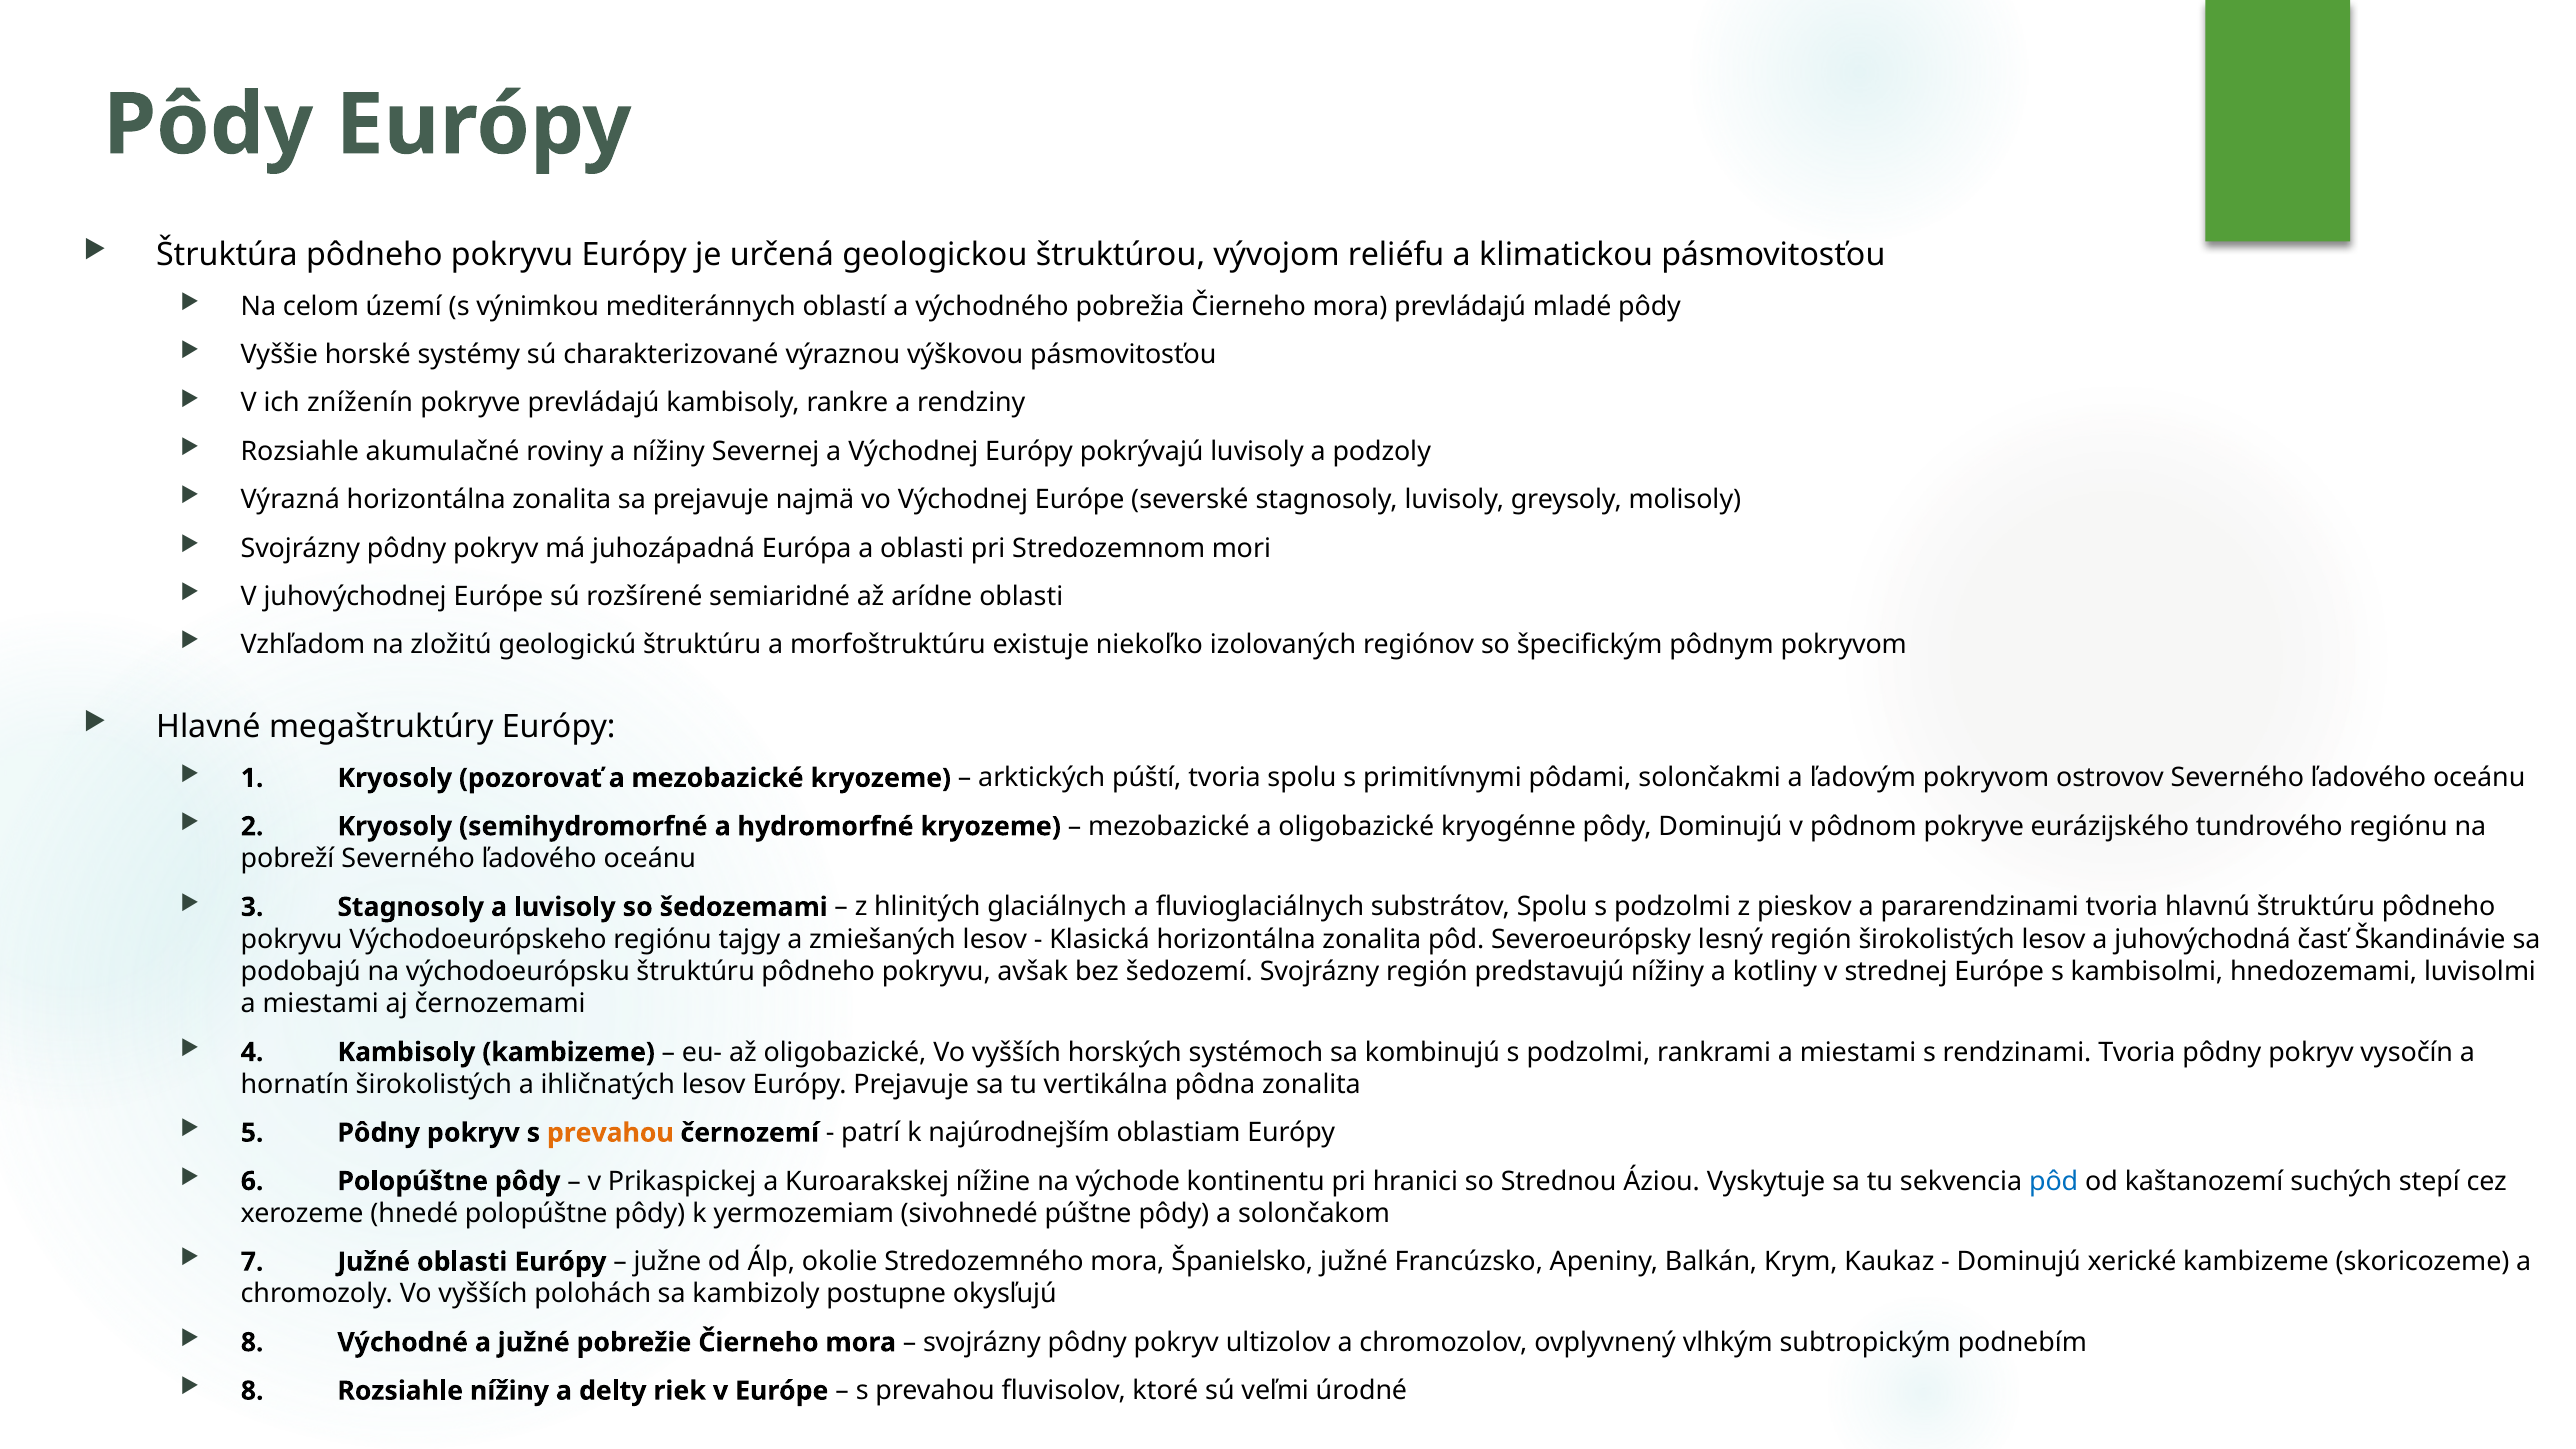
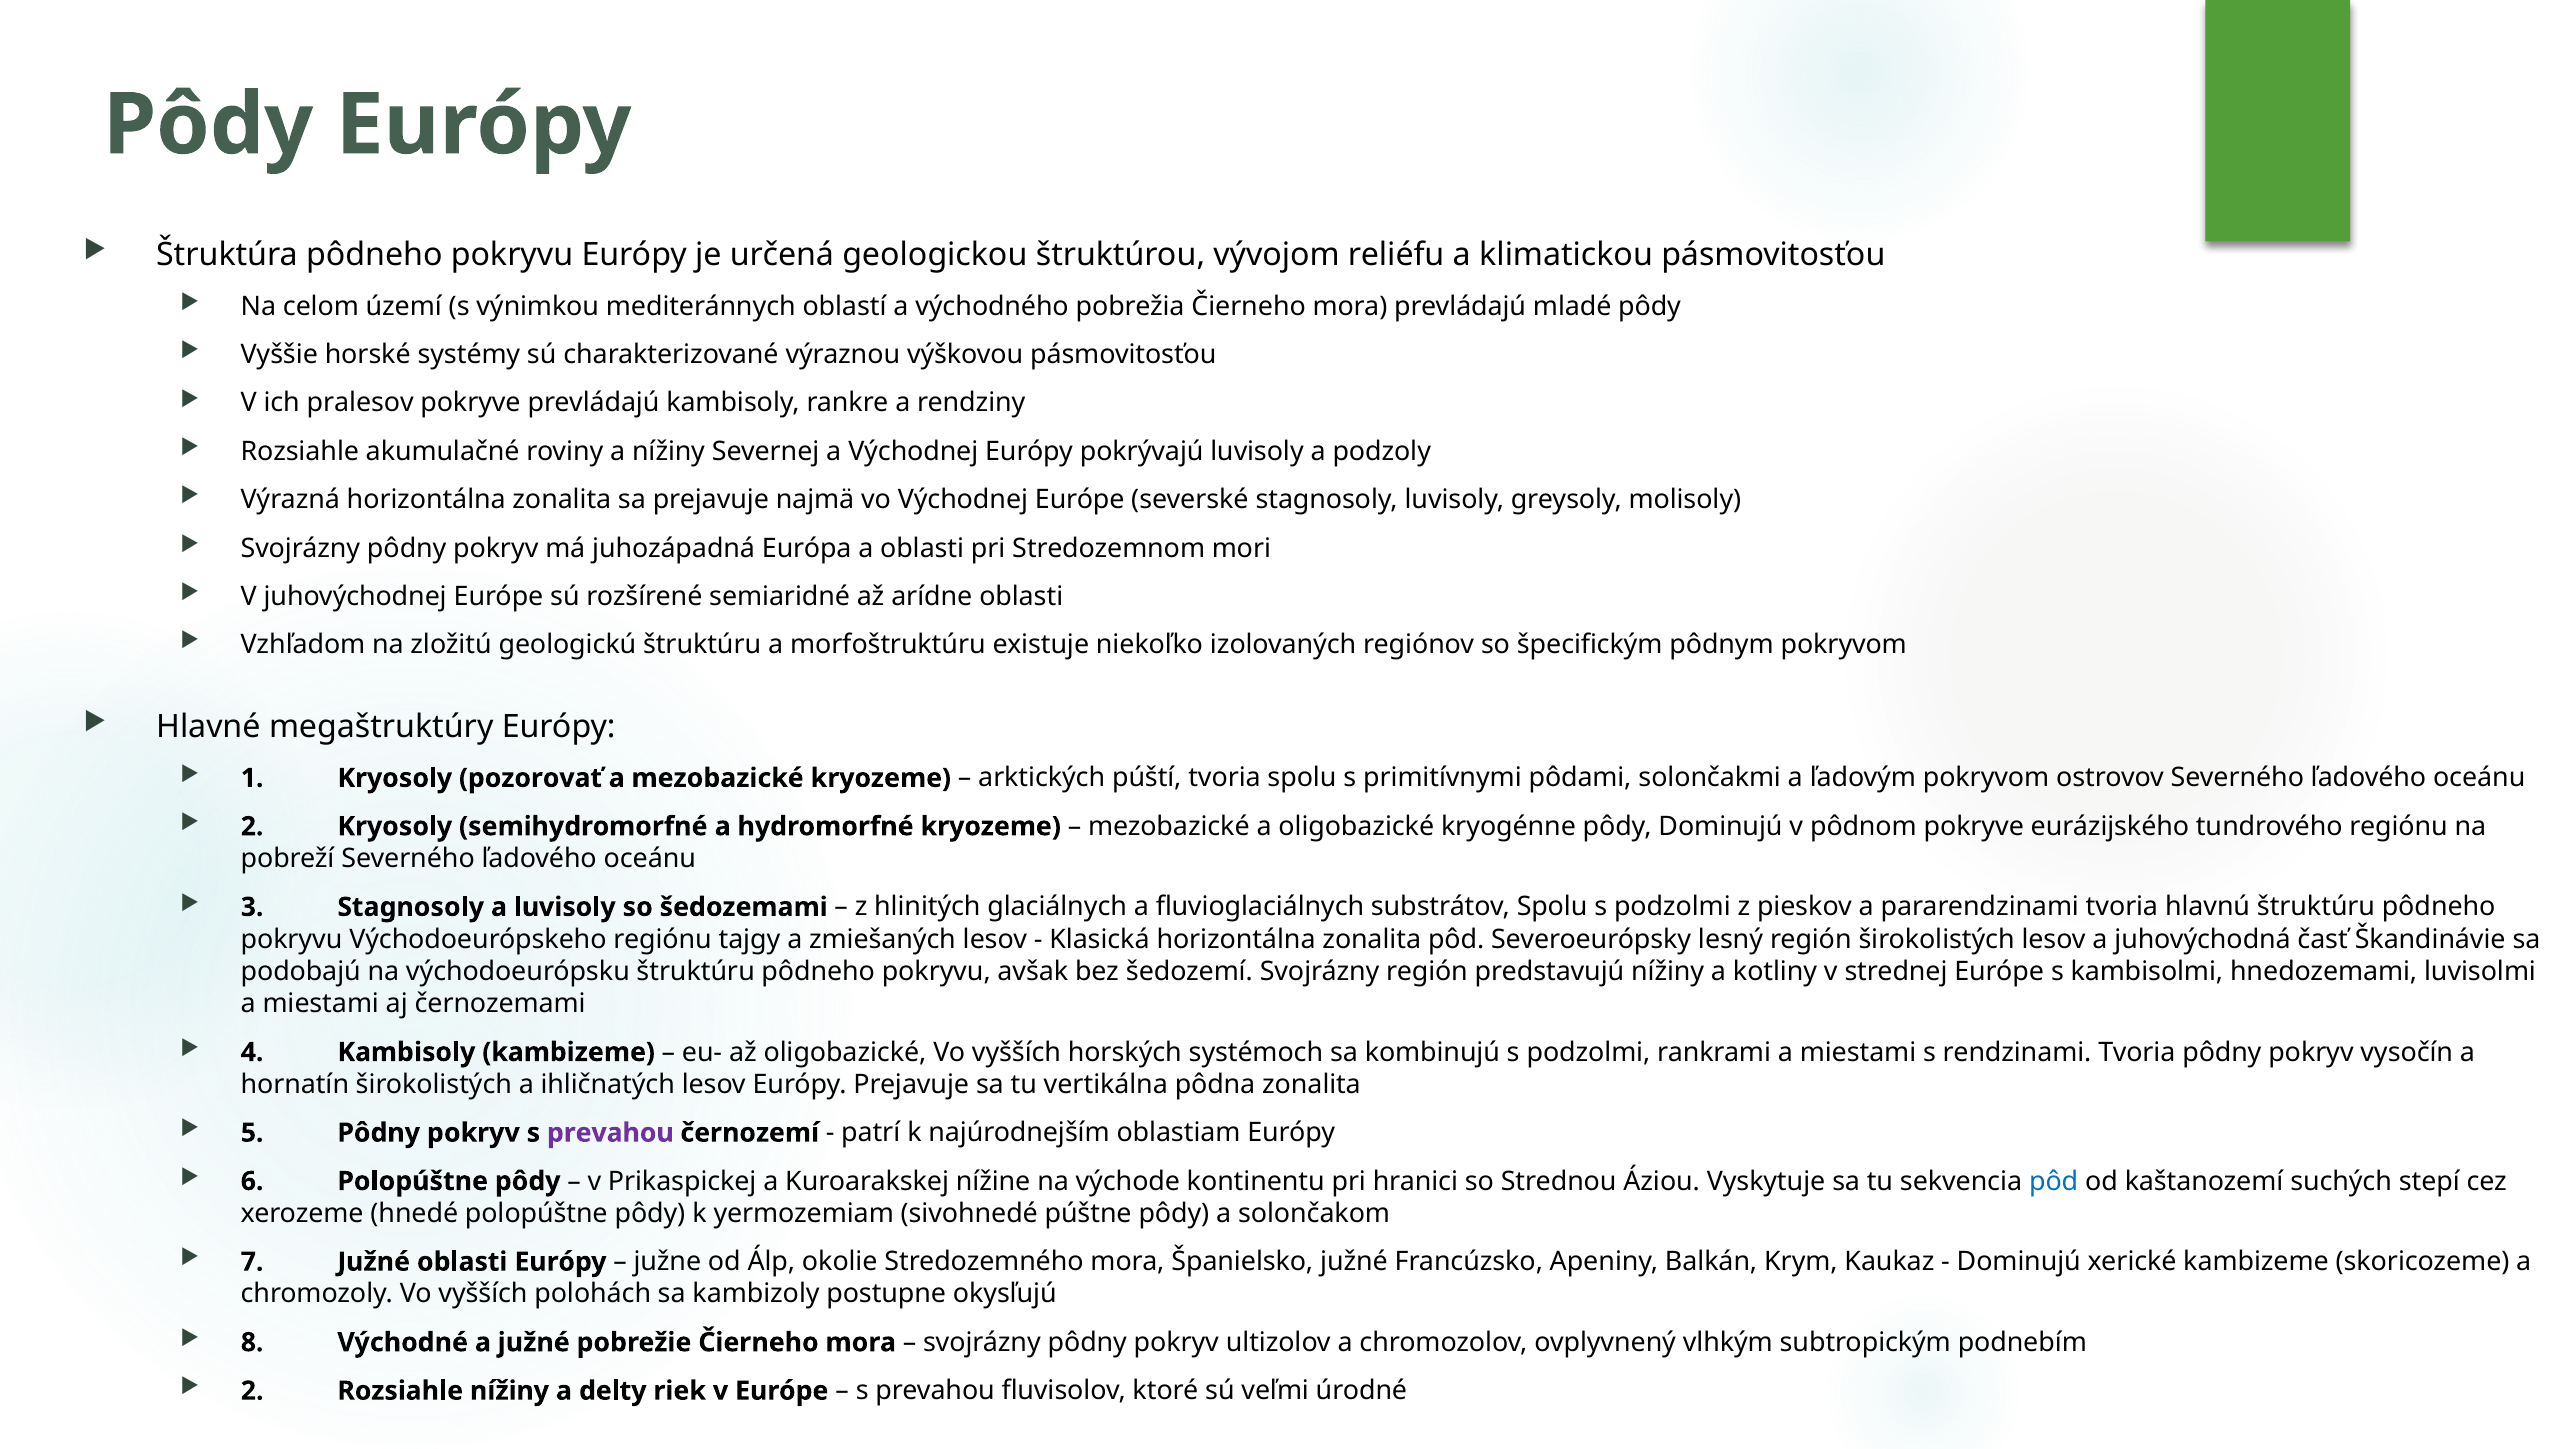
zníženín: zníženín -> pralesov (360, 403)
prevahou colour: orange -> purple (610, 1133)
8: 8 -> 2 (252, 1391)
